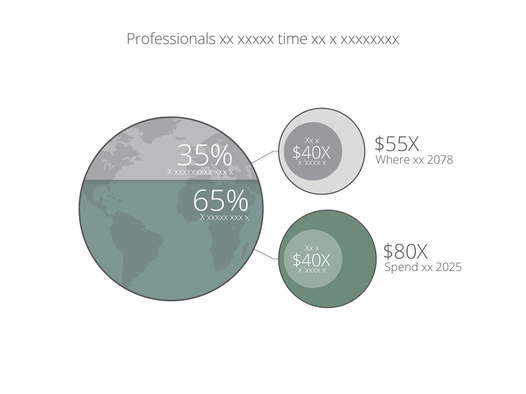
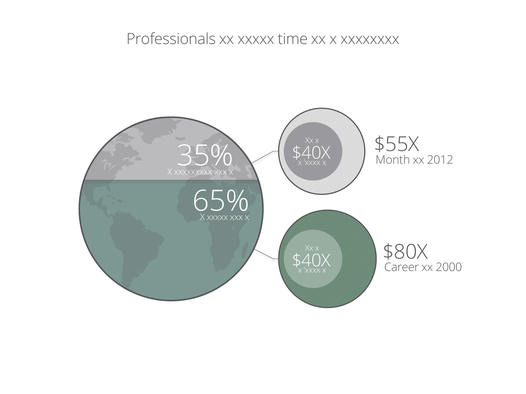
Where: Where -> Month (393, 160)
2078: 2078 -> 2012 (440, 160)
Spend: Spend -> Career (402, 268)
2025: 2025 -> 2000 (449, 268)
